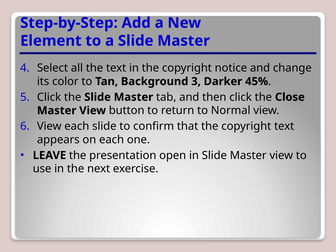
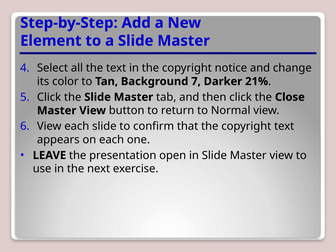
3: 3 -> 7 (196, 81)
45%: 45% -> 21% (257, 81)
